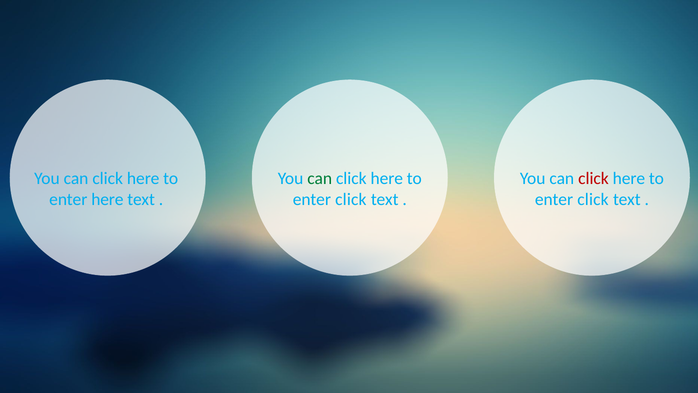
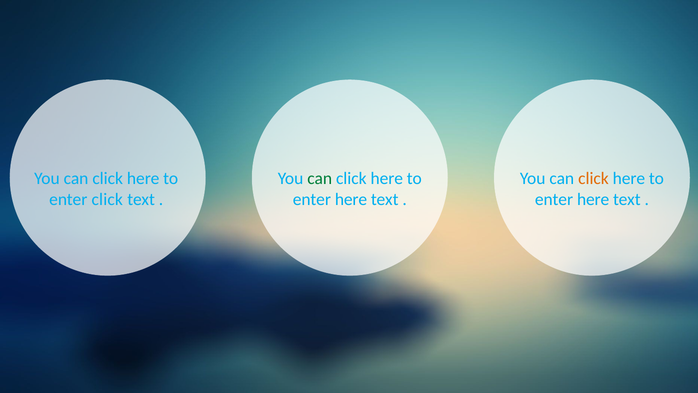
click colour: red -> orange (593, 179)
enter here: here -> click (107, 199)
click: click -> here (351, 199)
click: click -> here (593, 199)
